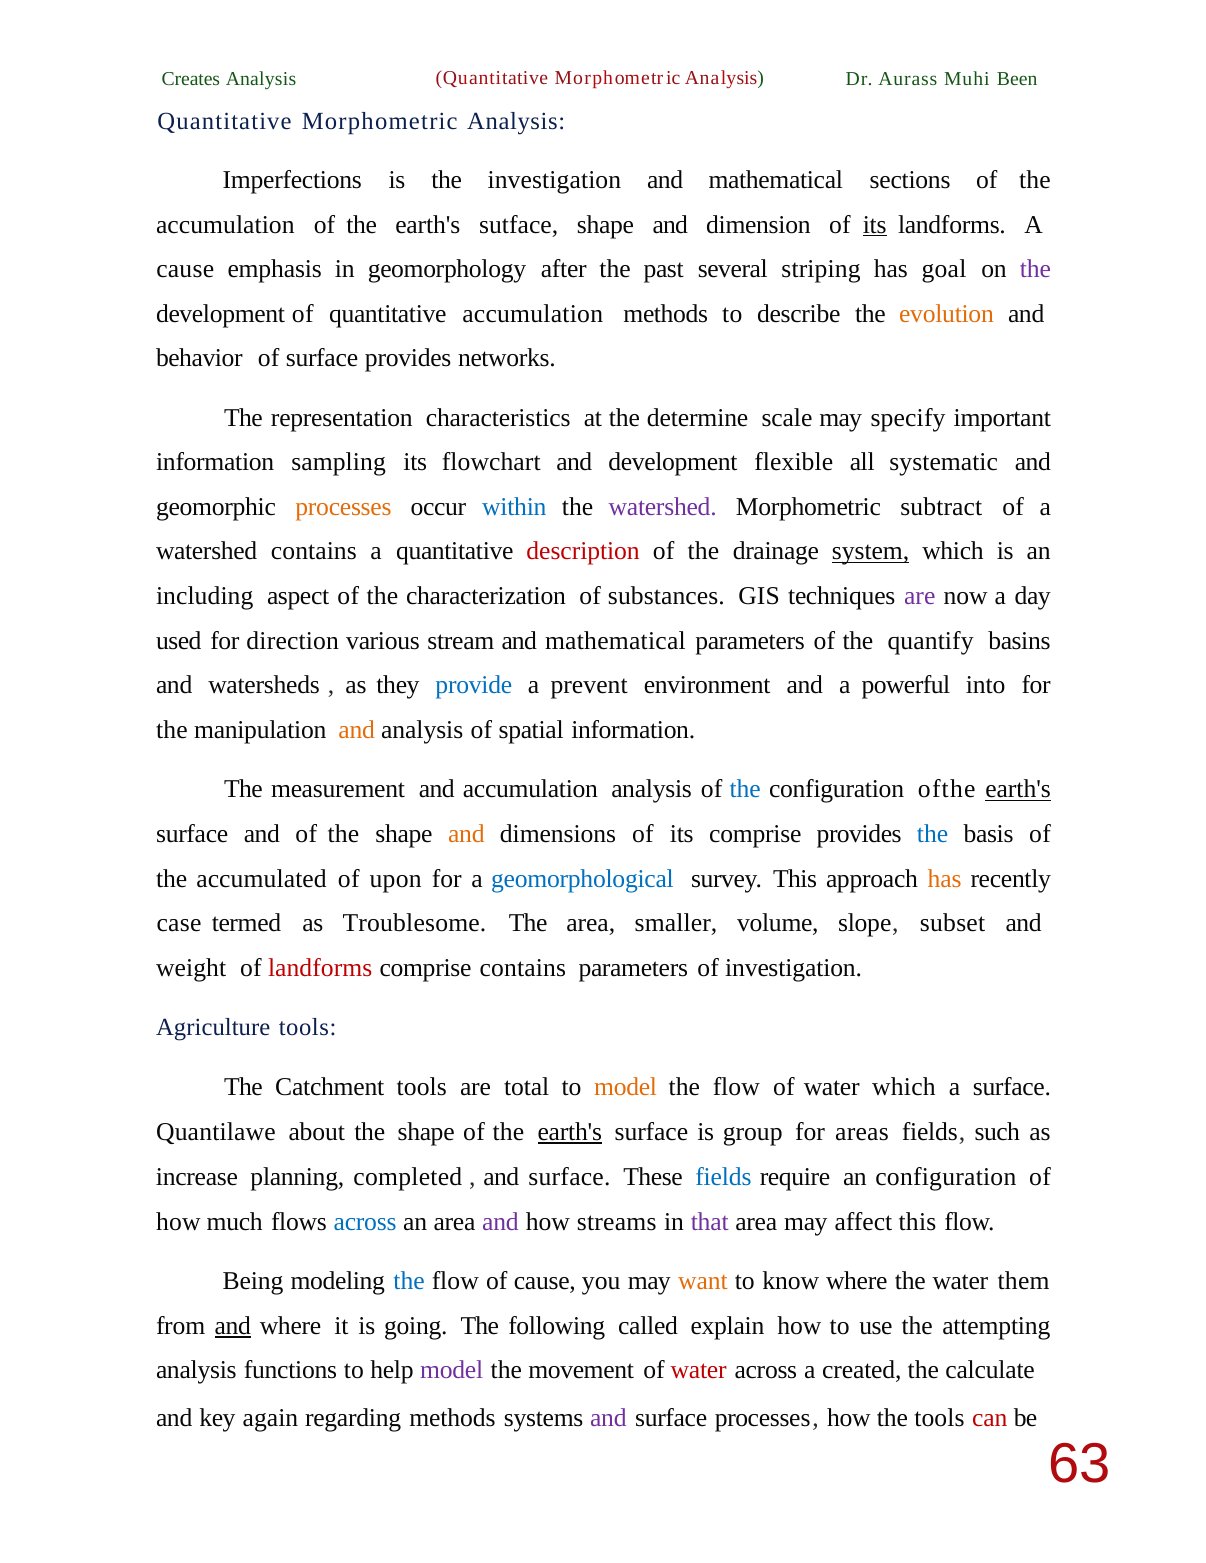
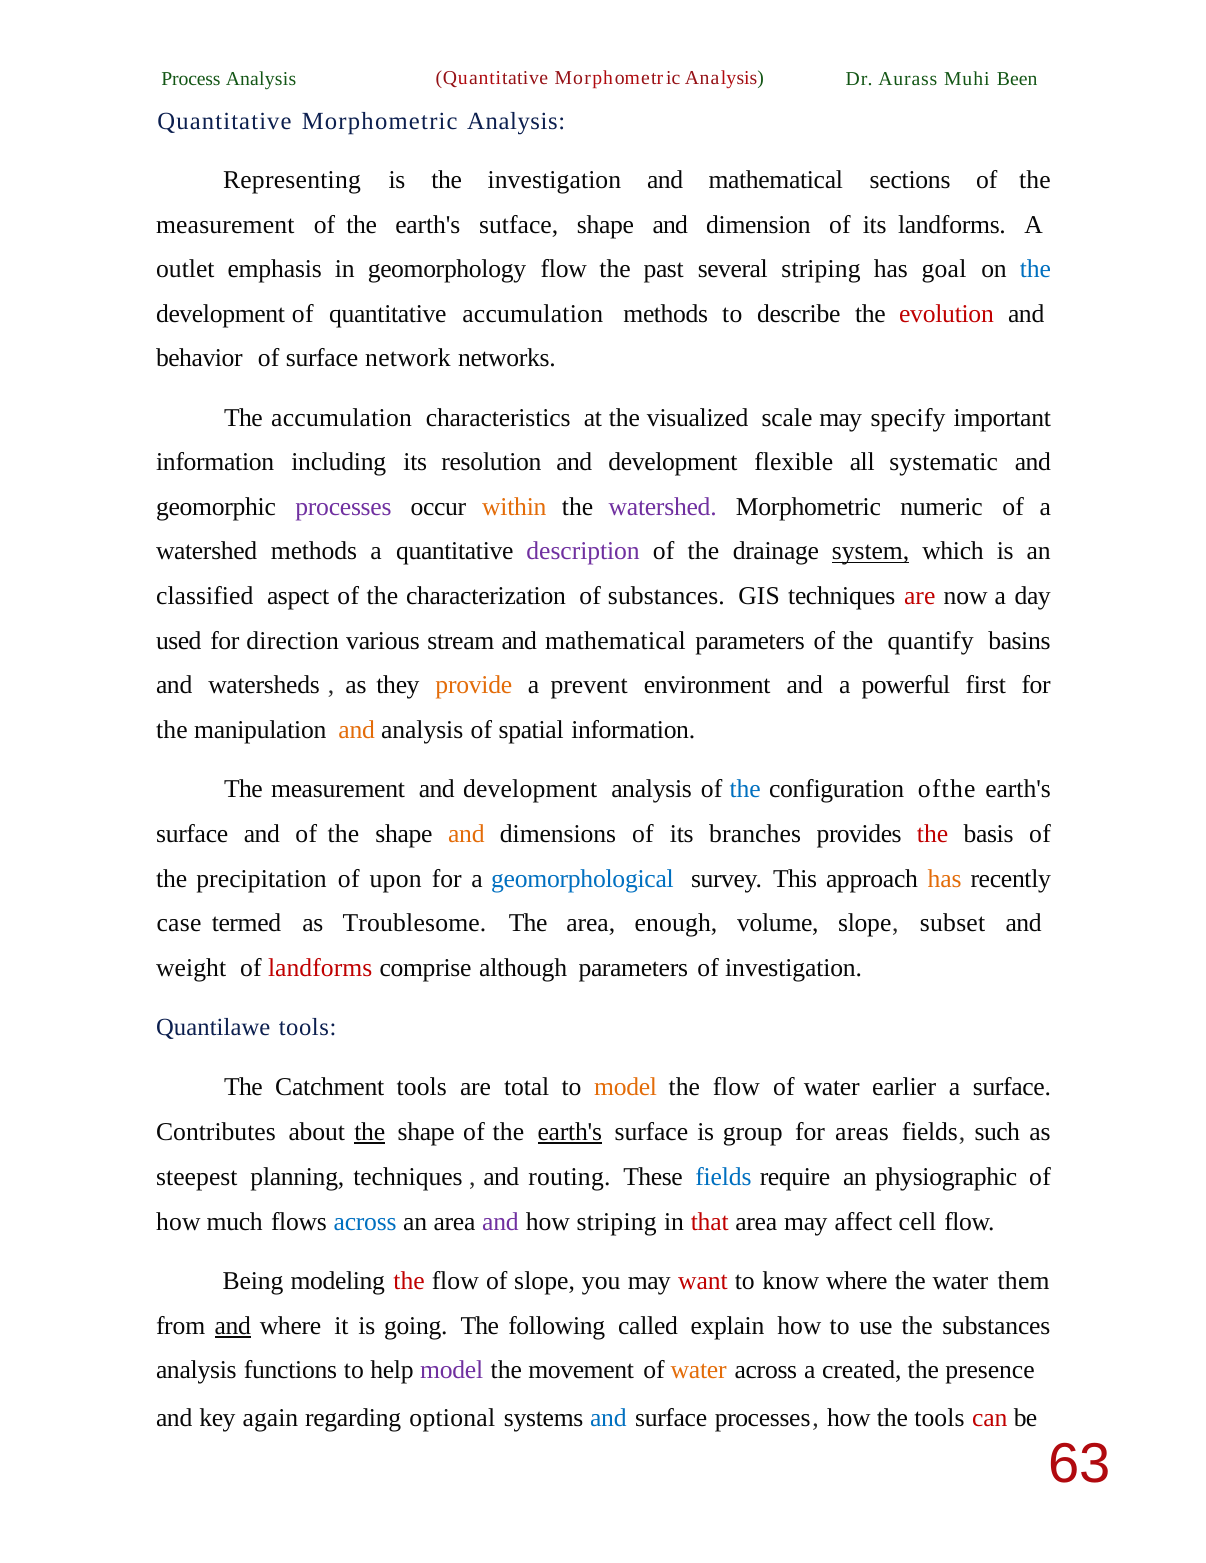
Creates: Creates -> Process (191, 79)
Imperfections: Imperfections -> Representing (292, 180)
accumulation: accumulation -> measurement (225, 225)
its underline: present -> none (875, 225)
cause: cause -> outlet (185, 269)
geomorphology after: after -> flow (564, 269)
the colour: purple -> blue (1035, 269)
evolution colour: orange -> red (947, 314)
surface provides: provides -> network (408, 358)
The representation: representation -> accumulation (342, 418)
determine: determine -> visualized (698, 418)
sampling: sampling -> including (339, 462)
flowchart: flowchart -> resolution (491, 462)
processes colour: orange -> purple (343, 507)
within colour: blue -> orange (514, 507)
subtract: subtract -> numeric (941, 507)
watershed contains: contains -> methods (314, 551)
description colour: red -> purple (583, 551)
including: including -> classified (205, 596)
are colour: purple -> red (920, 596)
provide colour: blue -> orange (474, 685)
into: into -> first (986, 685)
measurement and accumulation: accumulation -> development (530, 789)
earth's underline: present -> none (1018, 789)
its comprise: comprise -> branches (755, 834)
the colour: blue -> red (933, 834)
accumulated: accumulated -> precipitation (262, 878)
smaller: smaller -> enough (676, 923)
comprise contains: contains -> although (523, 968)
Agriculture: Agriculture -> Quantilawe (213, 1027)
water which: which -> earlier (904, 1087)
Quantilawe: Quantilawe -> Contributes (216, 1132)
the underline: none -> present (370, 1132)
increase: increase -> steepest (197, 1176)
planning completed: completed -> techniques (408, 1176)
surface: surface -> routing (569, 1176)
an configuration: configuration -> physiographic (946, 1176)
how streams: streams -> striping (617, 1221)
that colour: purple -> red (710, 1221)
affect this: this -> cell (917, 1221)
the colour: blue -> red (409, 1281)
of cause: cause -> slope (545, 1281)
want colour: orange -> red (703, 1281)
the attempting: attempting -> substances (996, 1325)
water colour: red -> orange (699, 1370)
calculate: calculate -> presence (990, 1370)
regarding methods: methods -> optional (452, 1417)
and colour: purple -> blue (608, 1417)
